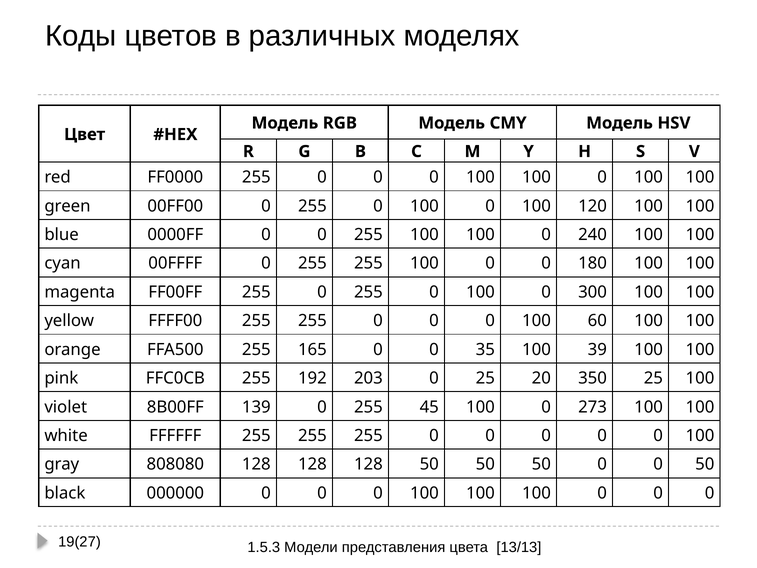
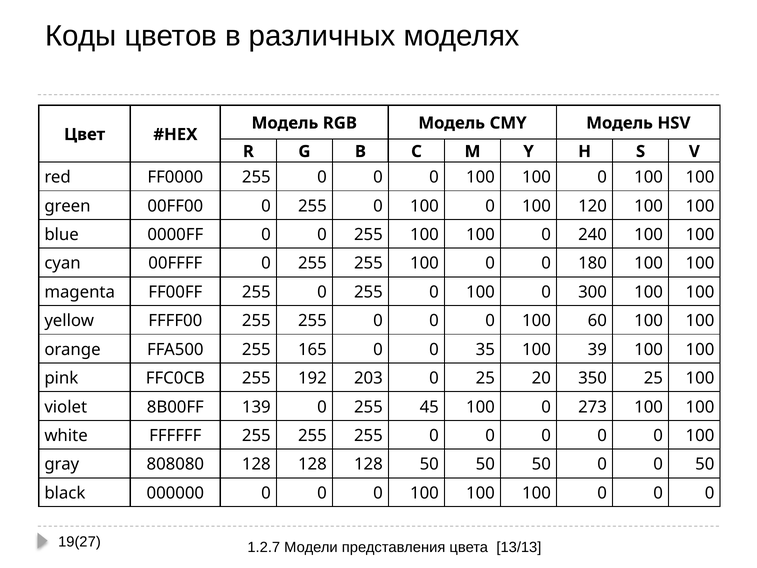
1.5.3: 1.5.3 -> 1.2.7 (264, 547)
